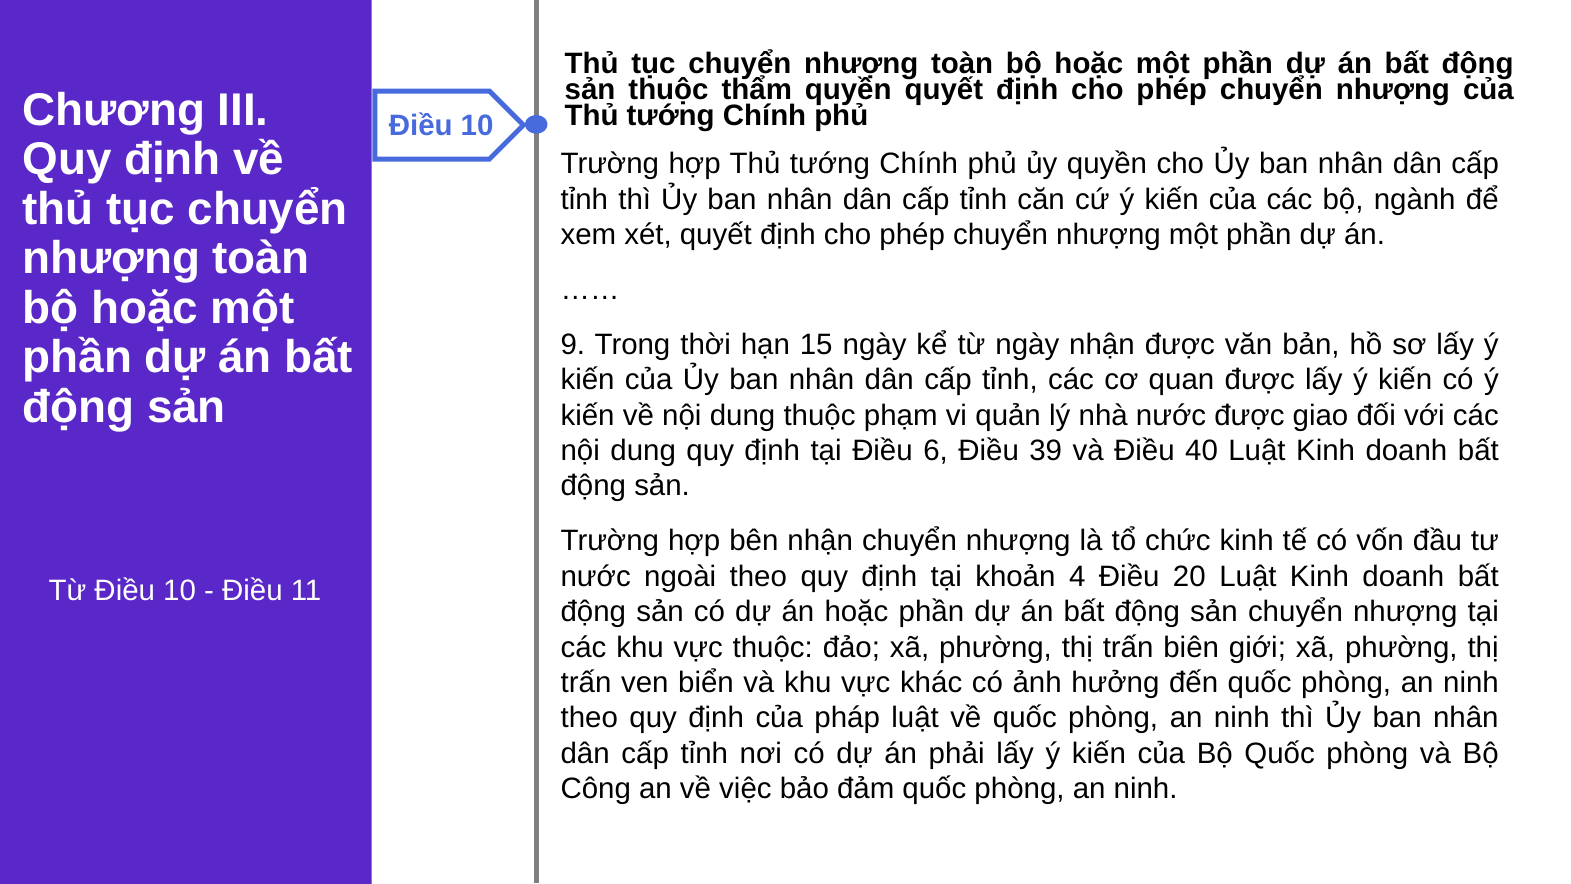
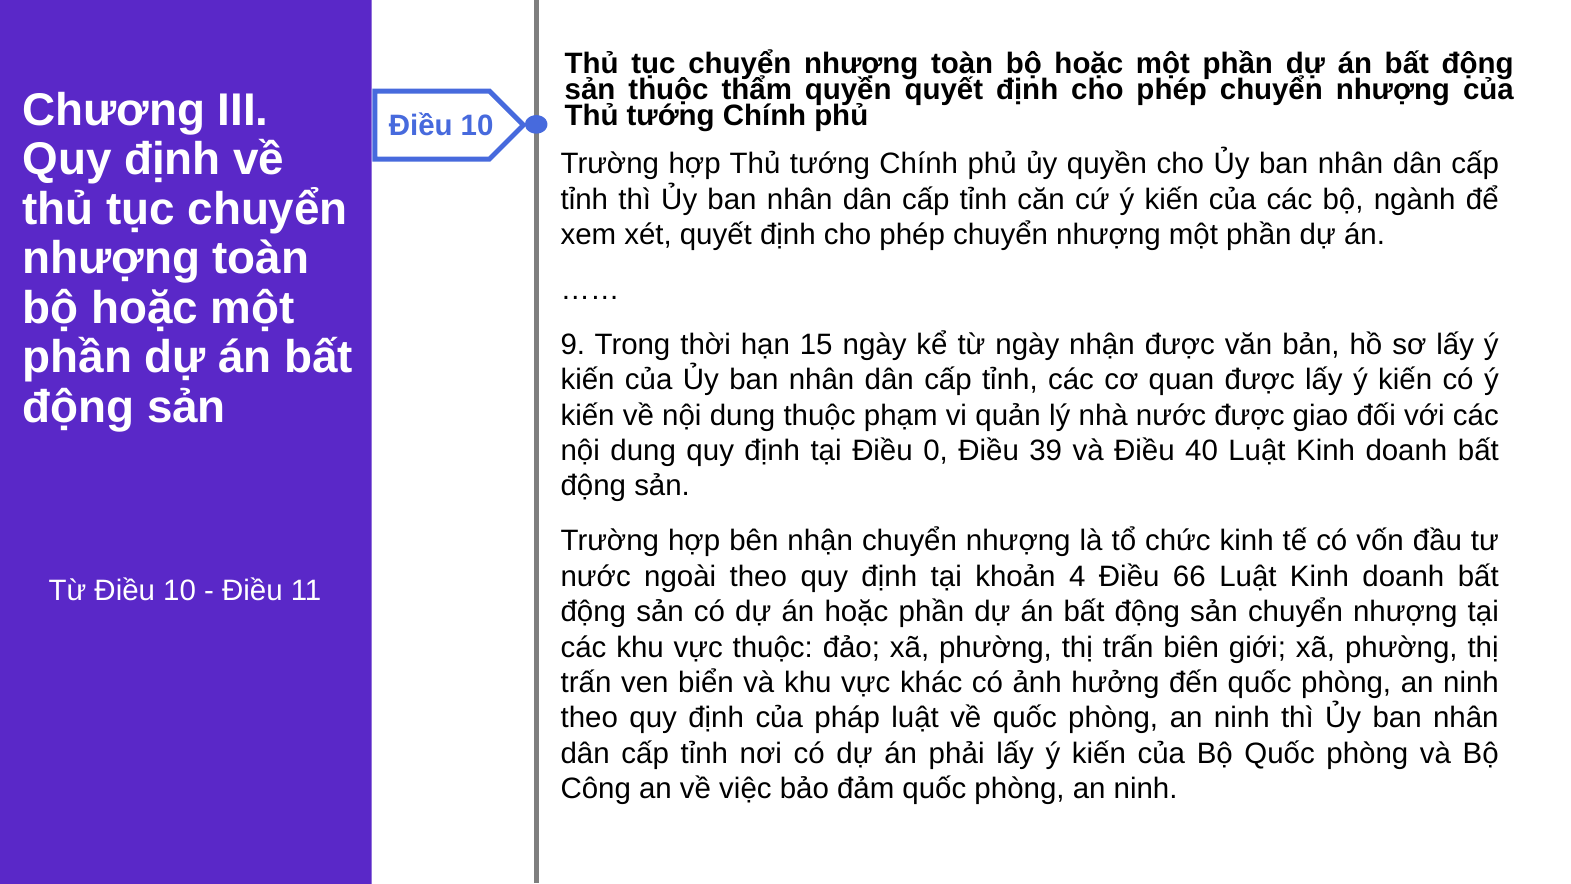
6: 6 -> 0 (936, 451)
20: 20 -> 66 (1189, 576)
